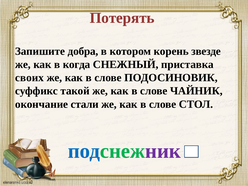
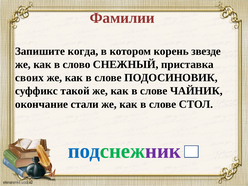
Потерять: Потерять -> Фамилии (122, 18)
добра: добра -> когда (83, 51)
когда: когда -> слово (77, 64)
